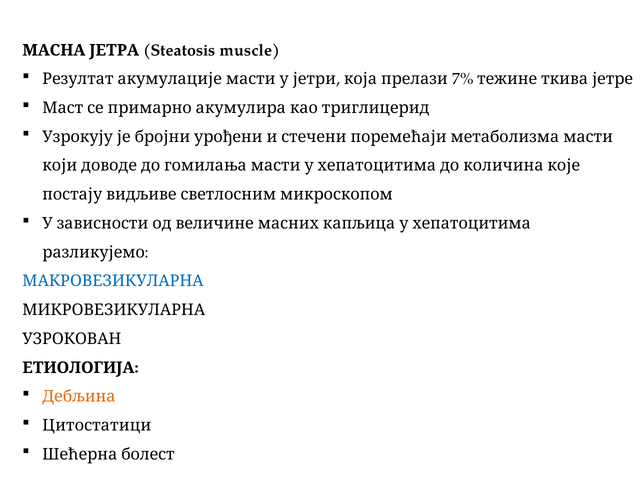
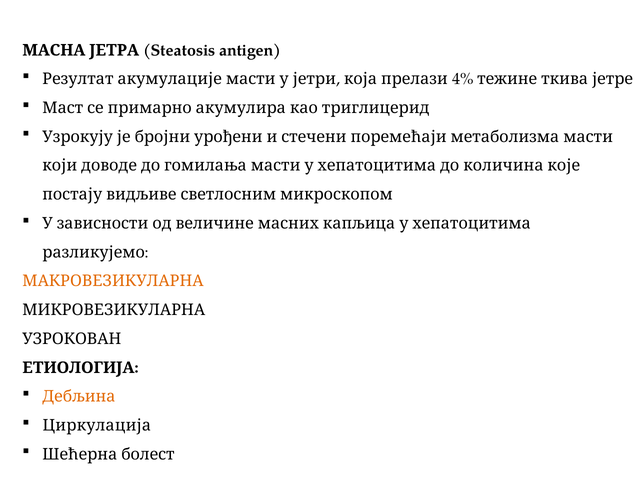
muscle: muscle -> antigen (250, 50)
7%: 7% -> 4% (463, 79)
МАКРОВЕЗИКУЛАРНА colour: blue -> orange (113, 281)
Цитостатици: Цитостатици -> Циркулација (97, 425)
